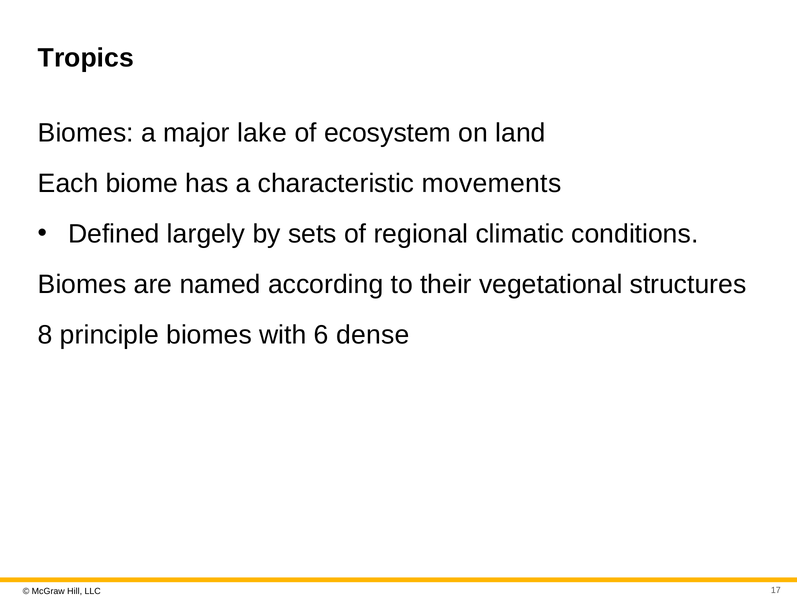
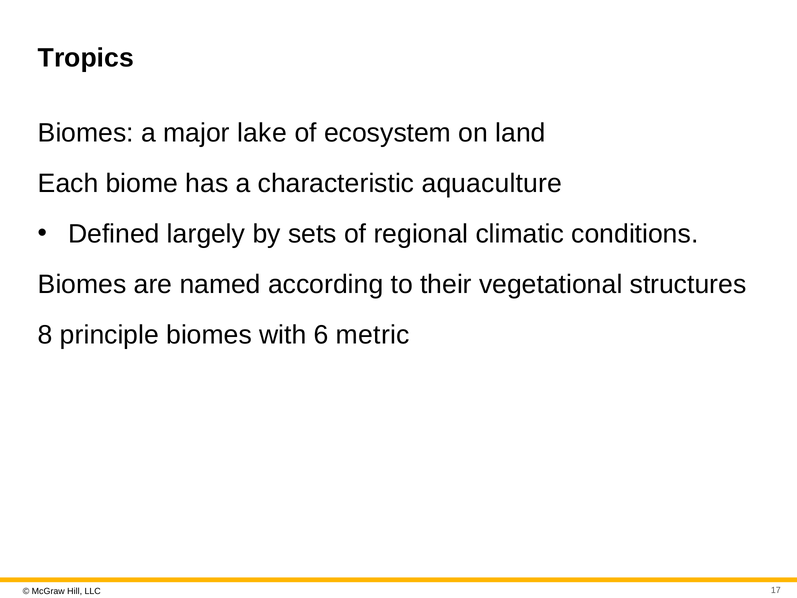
movements: movements -> aquaculture (492, 184)
dense: dense -> metric (373, 335)
